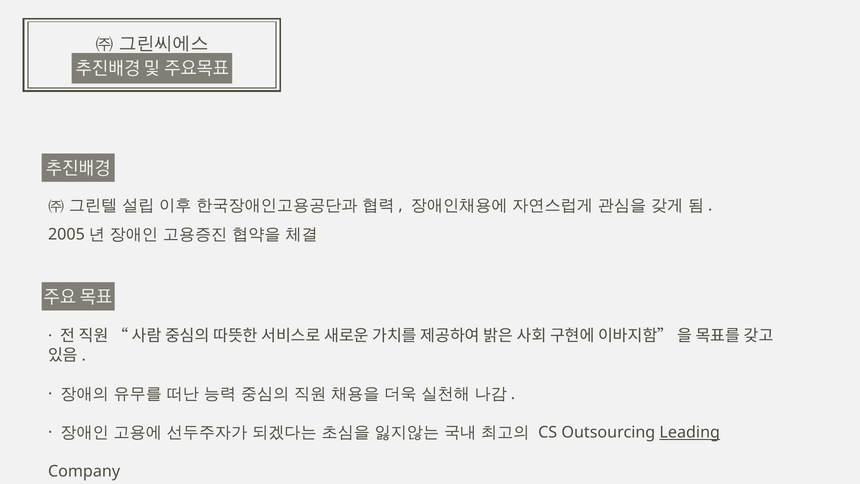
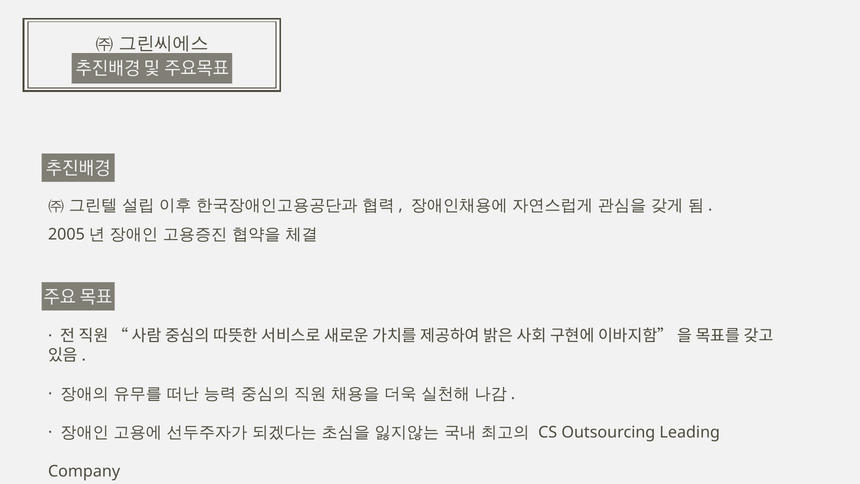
Leading underline: present -> none (690, 432)
